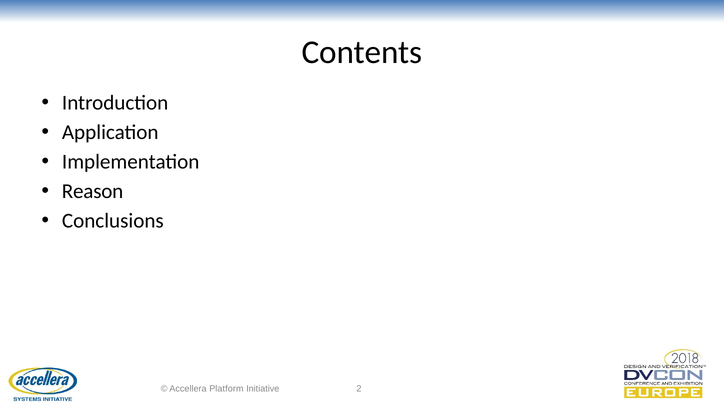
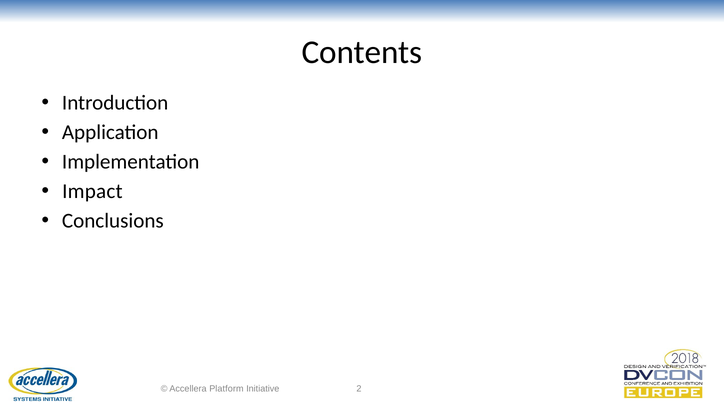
Reason: Reason -> Impact (92, 191)
